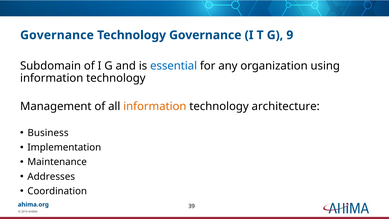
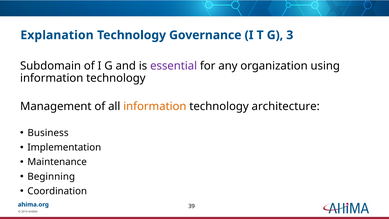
Governance: Governance -> Explanation (57, 35)
9: 9 -> 3 (290, 35)
essential colour: blue -> purple (174, 66)
Addresses: Addresses -> Beginning (51, 176)
